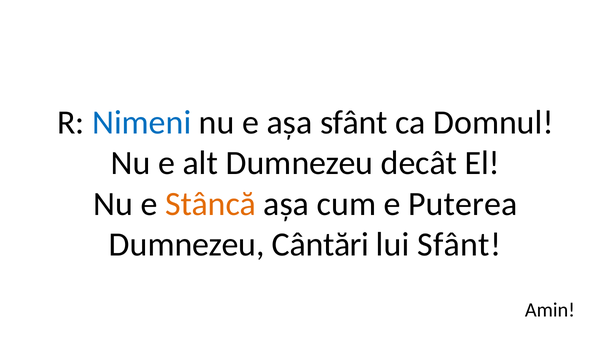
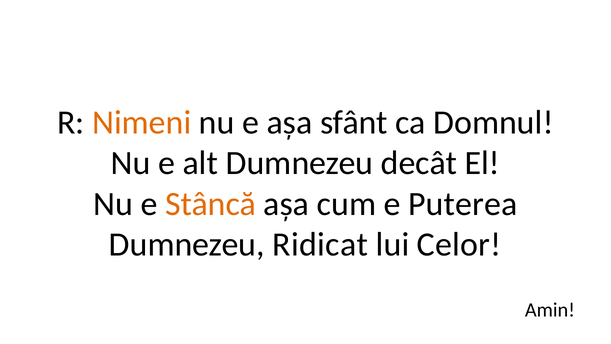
Nimeni colour: blue -> orange (142, 122)
Cântări: Cântări -> Ridicat (320, 244)
lui Sfânt: Sfânt -> Celor (459, 244)
